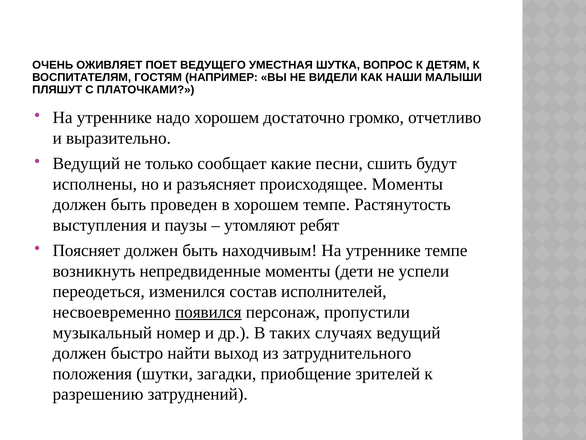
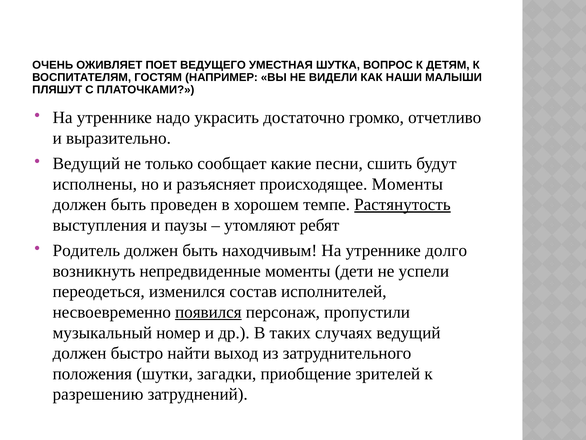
надо хорошем: хорошем -> украсить (227, 117)
Растянутость underline: none -> present (402, 204)
Поясняет: Поясняет -> Родитель (86, 250)
утреннике темпе: темпе -> долго (446, 250)
